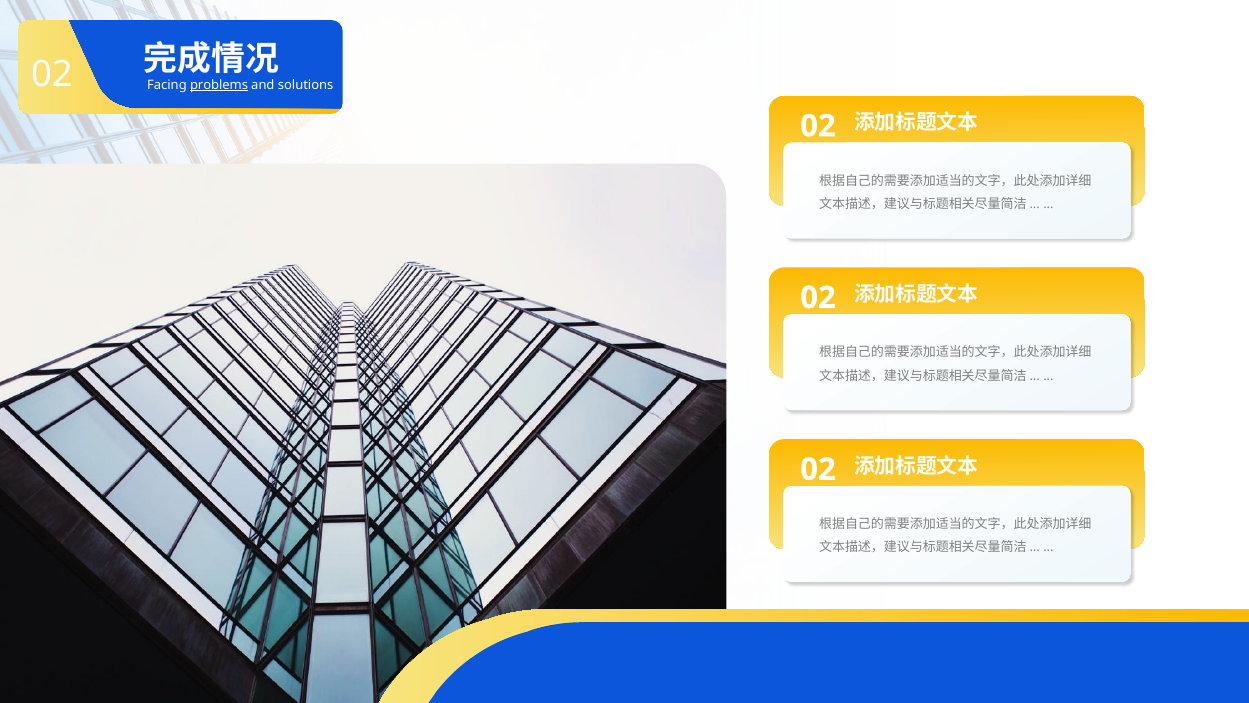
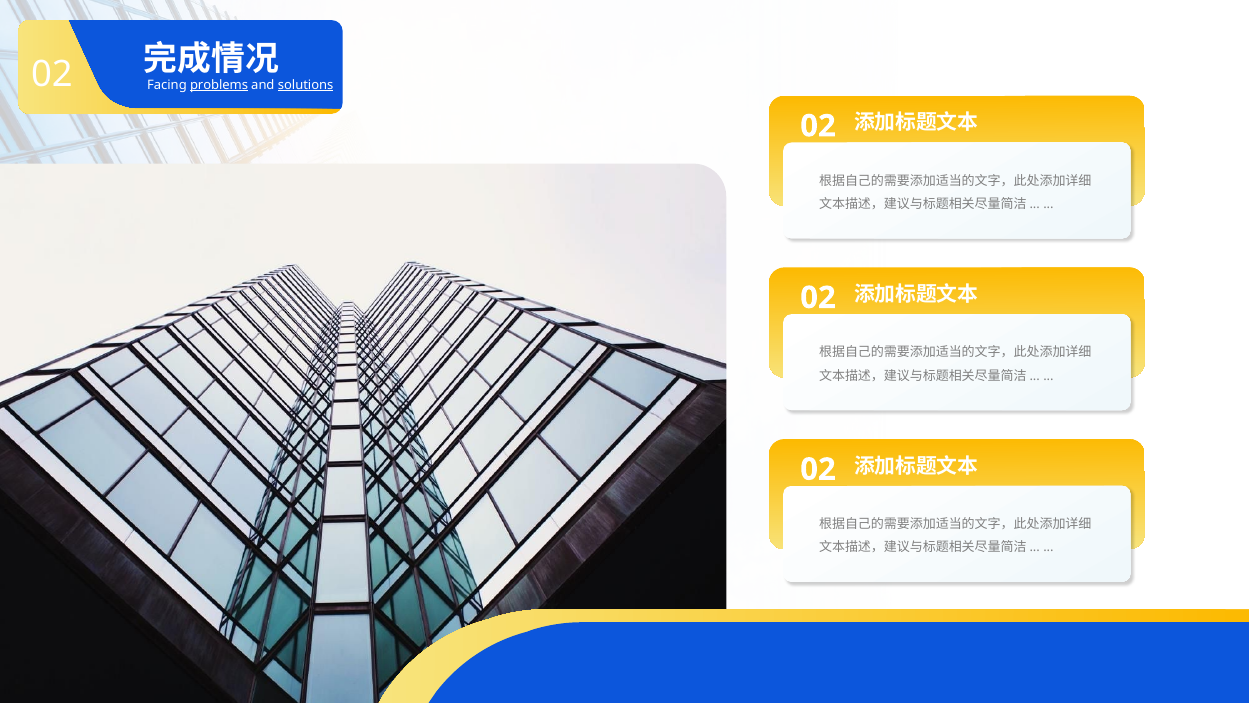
solutions underline: none -> present (306, 85)
